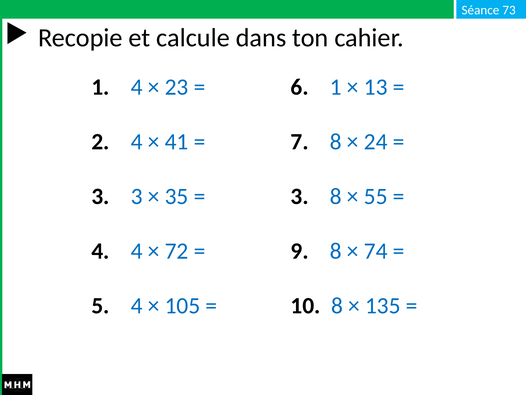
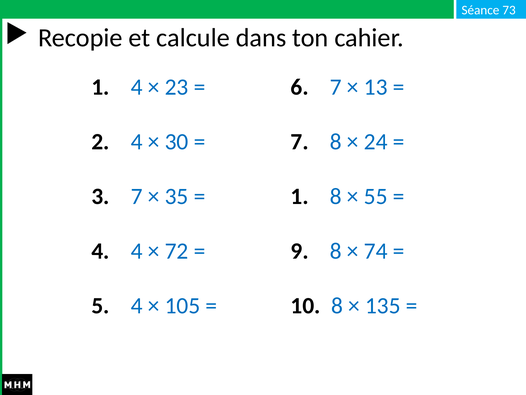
6 1: 1 -> 7 (336, 87)
41: 41 -> 30 (177, 142)
3 3: 3 -> 7 (137, 196)
3: 3 -> 1 (300, 196)
